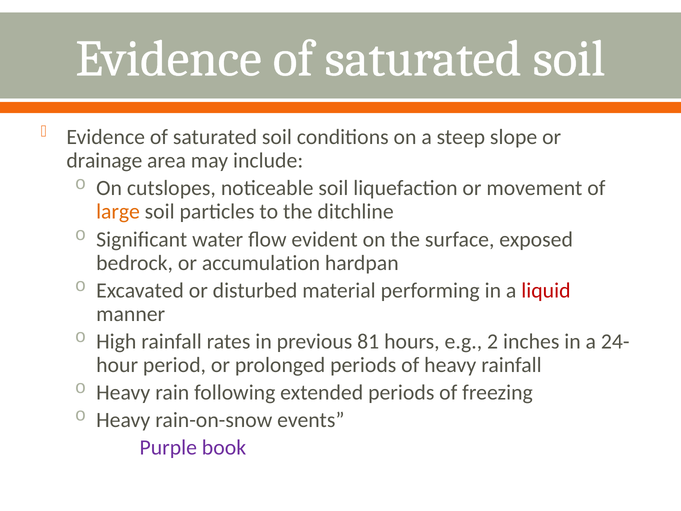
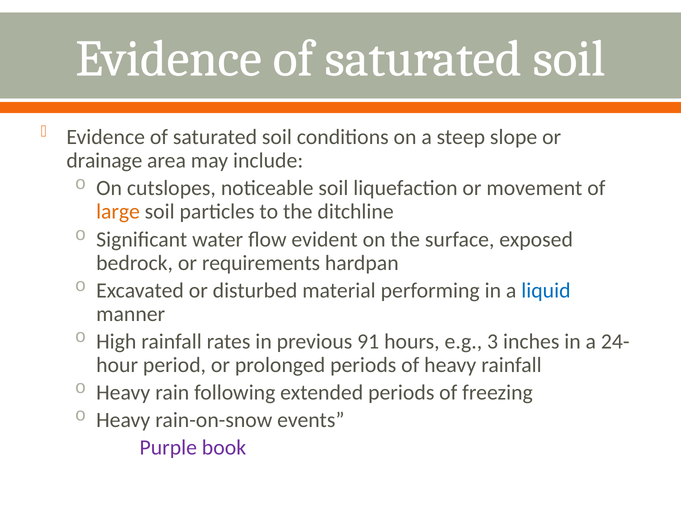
accumulation: accumulation -> requirements (261, 263)
liquid colour: red -> blue (546, 290)
81: 81 -> 91 (368, 341)
2: 2 -> 3 (493, 341)
